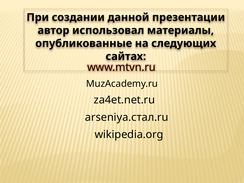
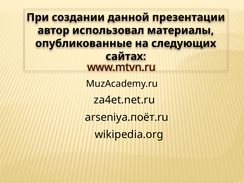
arseniya.стал.ru: arseniya.стал.ru -> arseniya.поёт.ru (127, 117)
